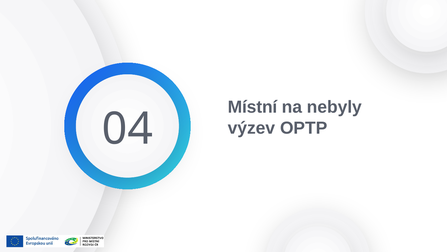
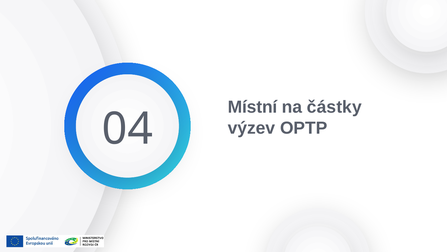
nebyly: nebyly -> částky (334, 107)
